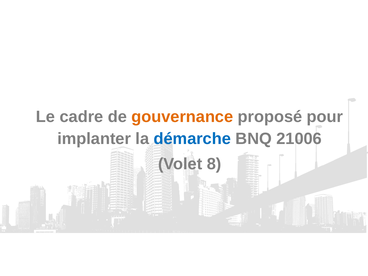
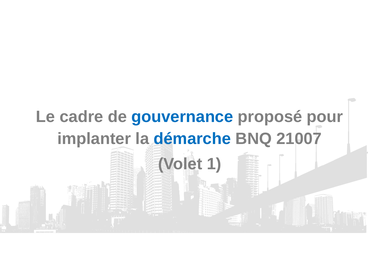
gouvernance colour: orange -> blue (182, 117)
21006: 21006 -> 21007 (299, 139)
8: 8 -> 1 (214, 164)
